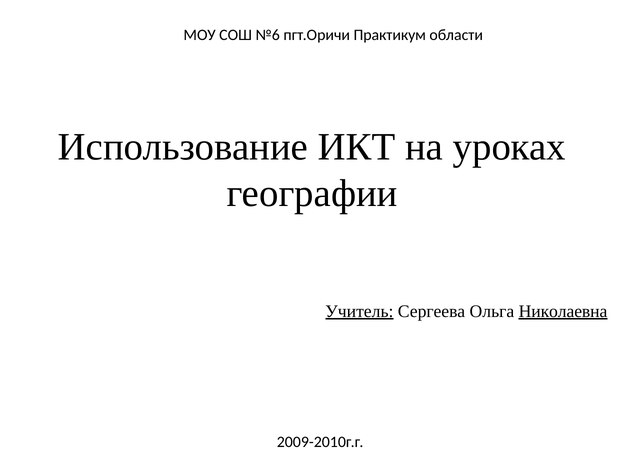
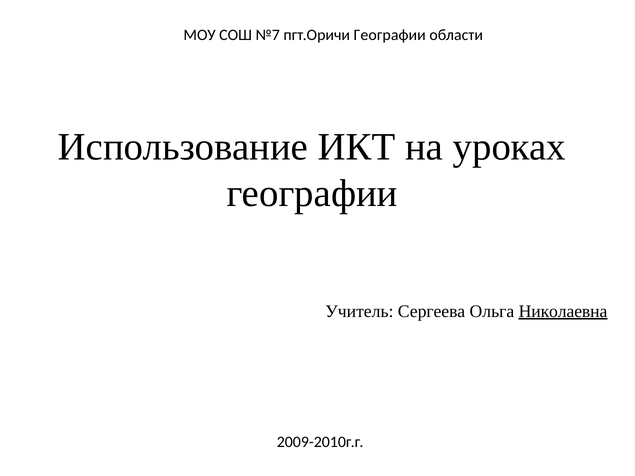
№6: №6 -> №7 (268, 35)
пгт.Оричи Практикум: Практикум -> Географии (390, 35)
Учитель underline: present -> none (359, 311)
